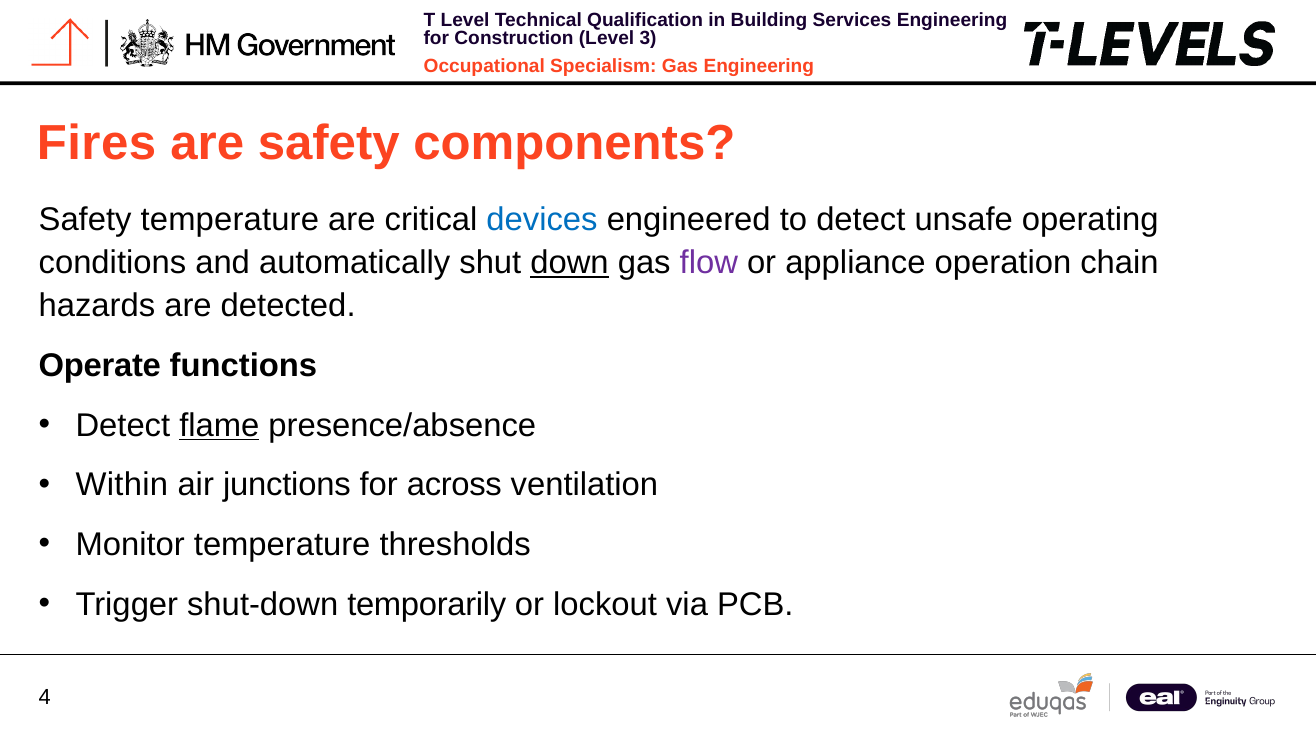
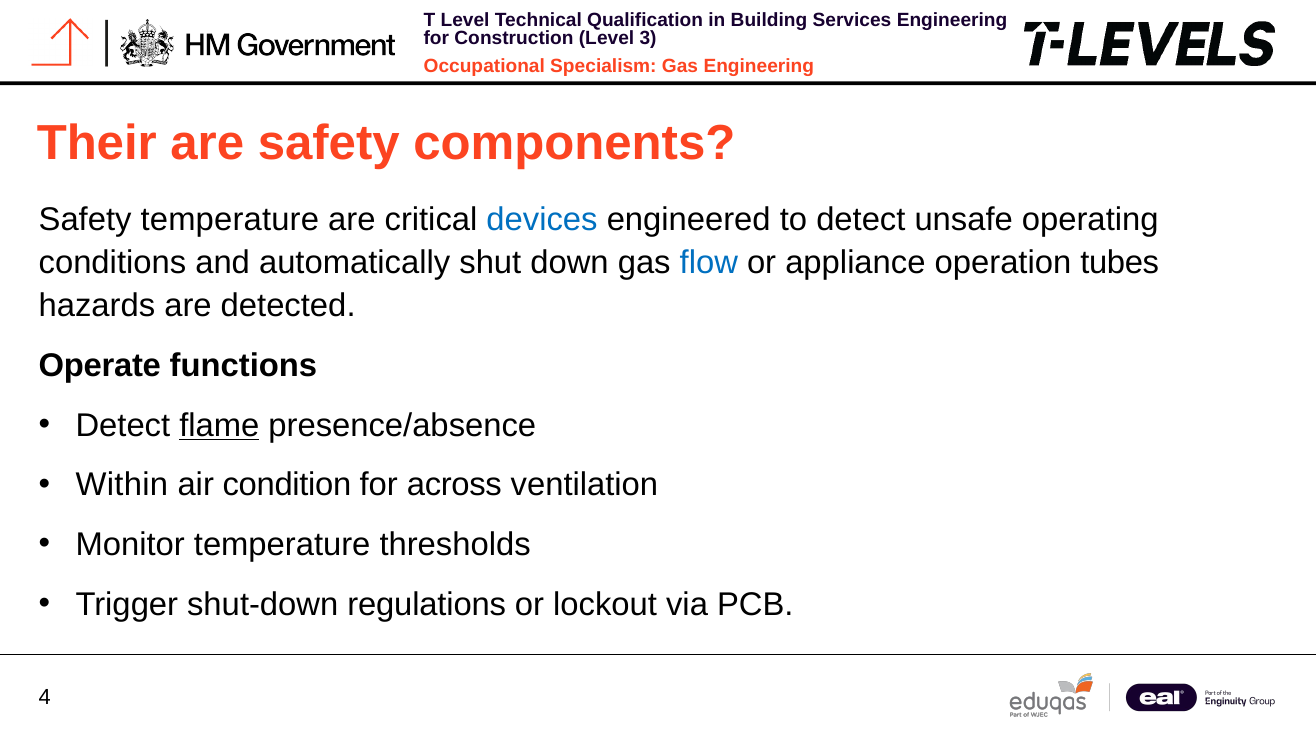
Fires: Fires -> Their (97, 143)
down underline: present -> none (570, 263)
flow colour: purple -> blue (709, 263)
chain: chain -> tubes (1120, 263)
junctions: junctions -> condition (287, 485)
temporarily: temporarily -> regulations (427, 604)
